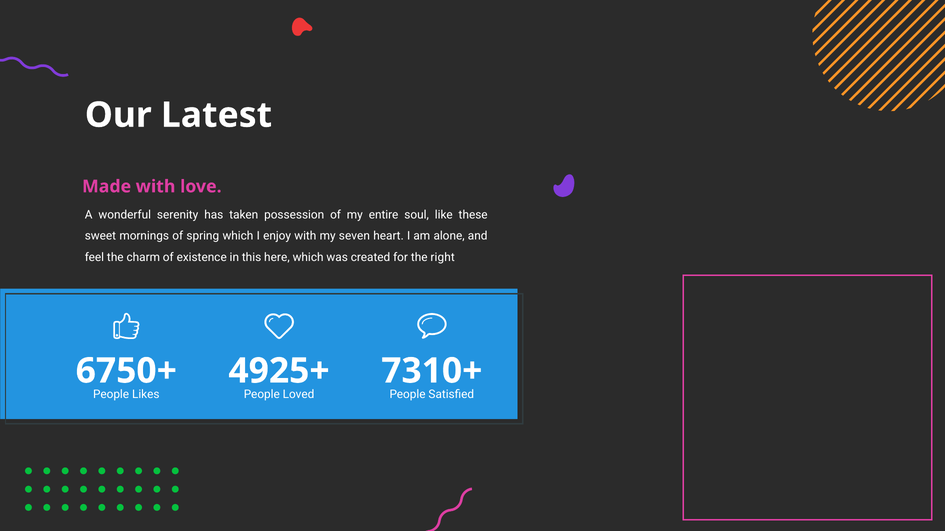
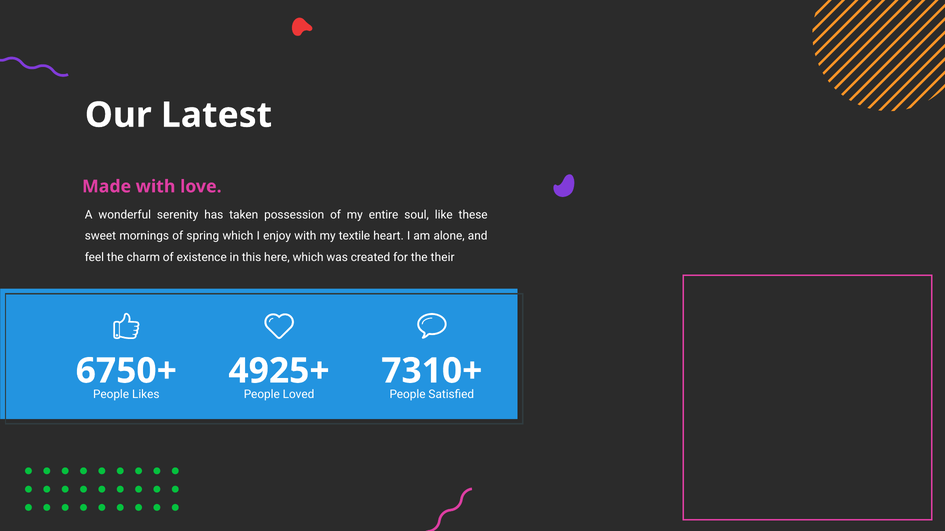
seven: seven -> textile (354, 236)
right: right -> their (443, 258)
